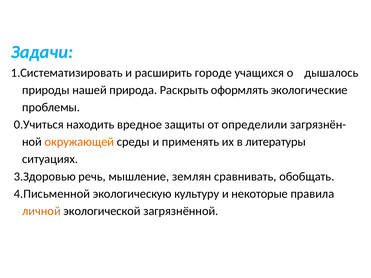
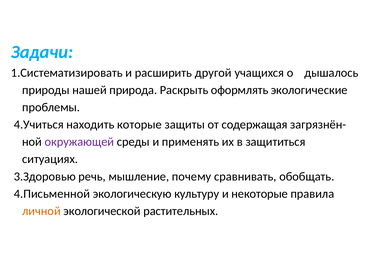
городе: городе -> другой (213, 73)
0.Учиться: 0.Учиться -> 4.Учиться (39, 125)
вредное: вредное -> которые (140, 125)
определили: определили -> содержащая (255, 125)
окружающей colour: orange -> purple (79, 142)
литературы: литературы -> защититься (276, 142)
землян: землян -> почему (192, 177)
загрязнённой: загрязнённой -> растительных (181, 211)
